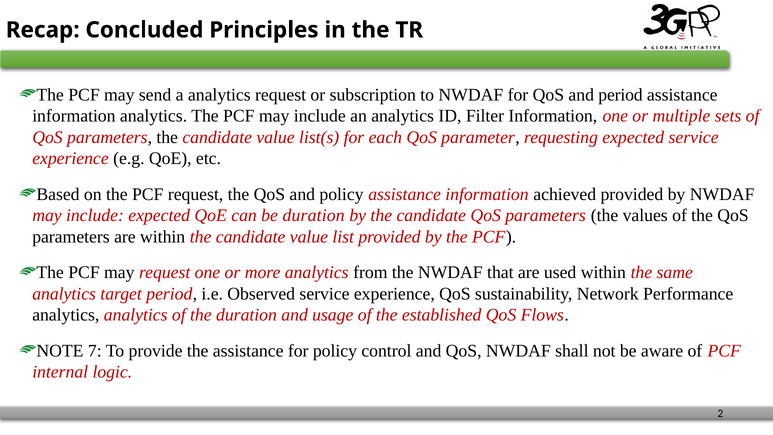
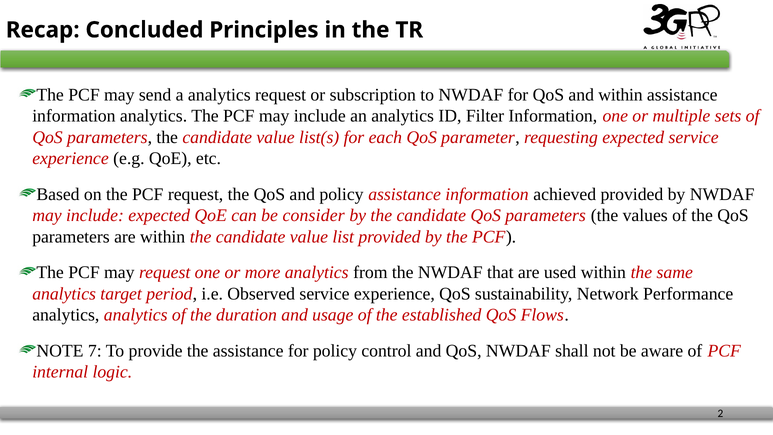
and period: period -> within (621, 95)
be duration: duration -> consider (314, 215)
